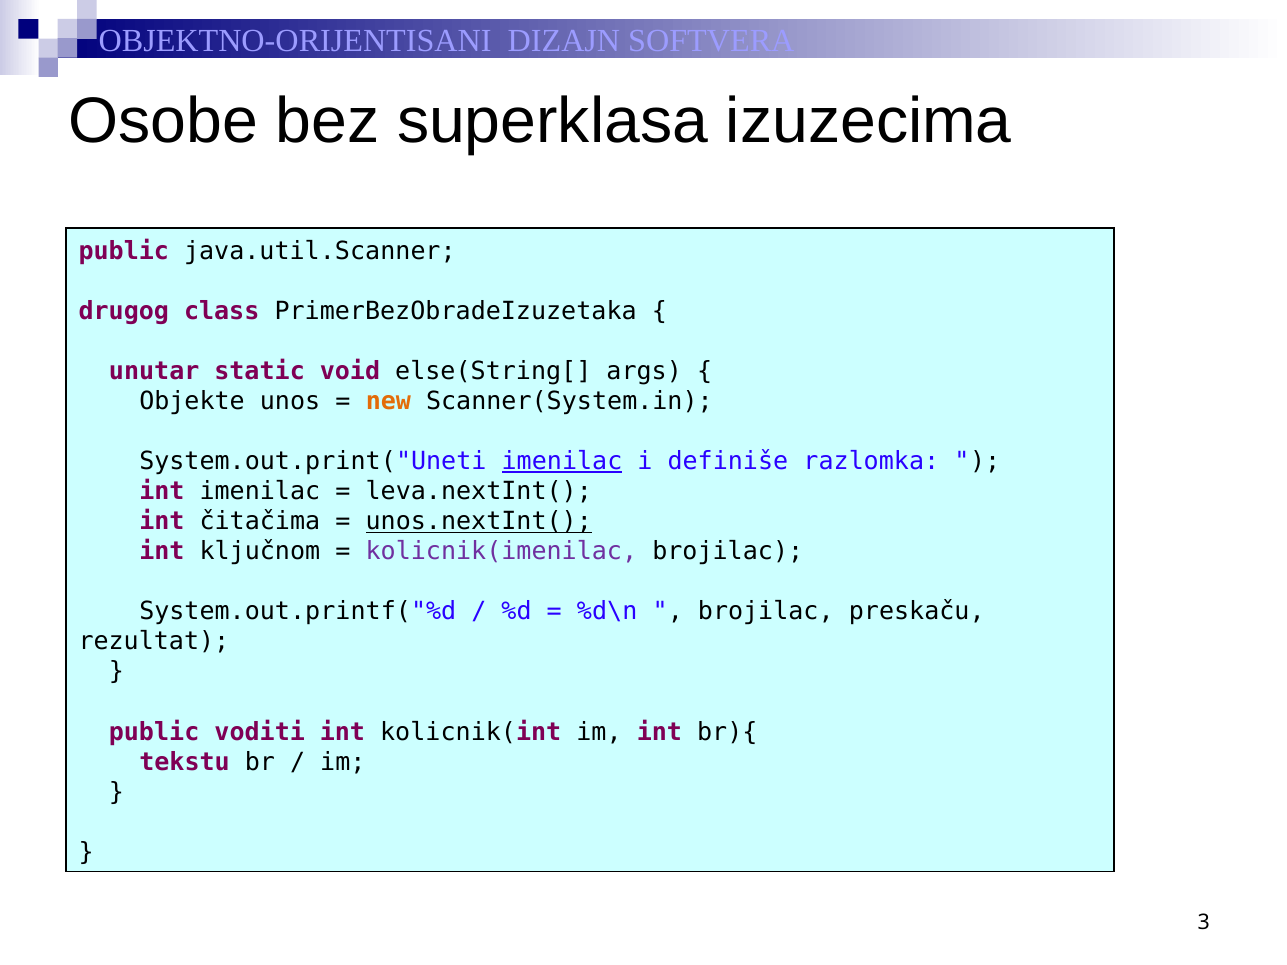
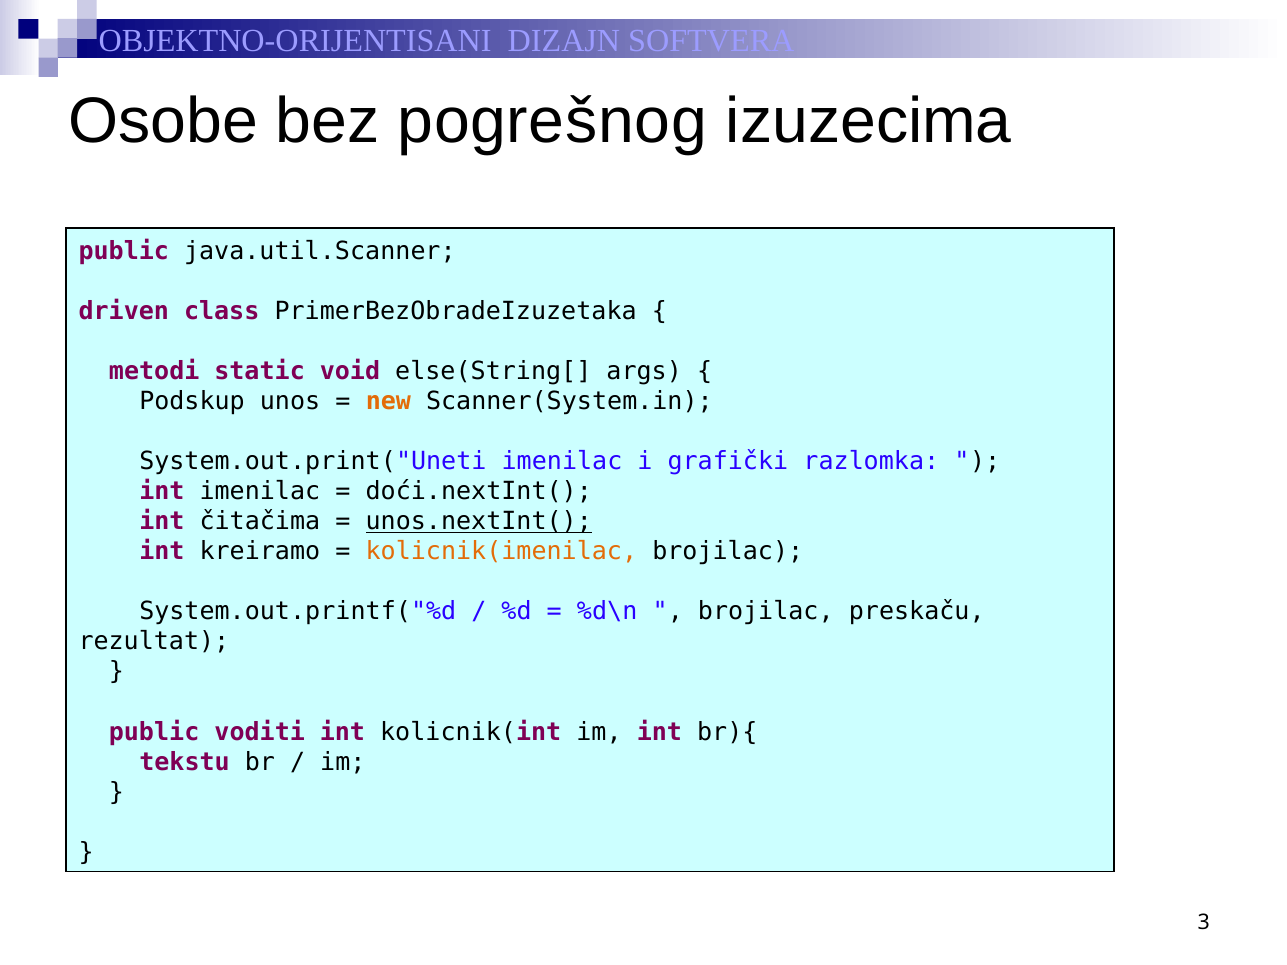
superklasa: superklasa -> pogrešnog (552, 121)
drugog: drugog -> driven (124, 311)
unutar: unutar -> metodi (154, 371)
Objekte: Objekte -> Podskup (192, 401)
imenilac underline: present -> none (562, 462)
definiše: definiše -> grafički (728, 462)
leva.nextInt(: leva.nextInt( -> doći.nextInt( (479, 492)
ključnom: ključnom -> kreiramo (260, 552)
kolicnik(imenilac colour: purple -> orange (501, 552)
